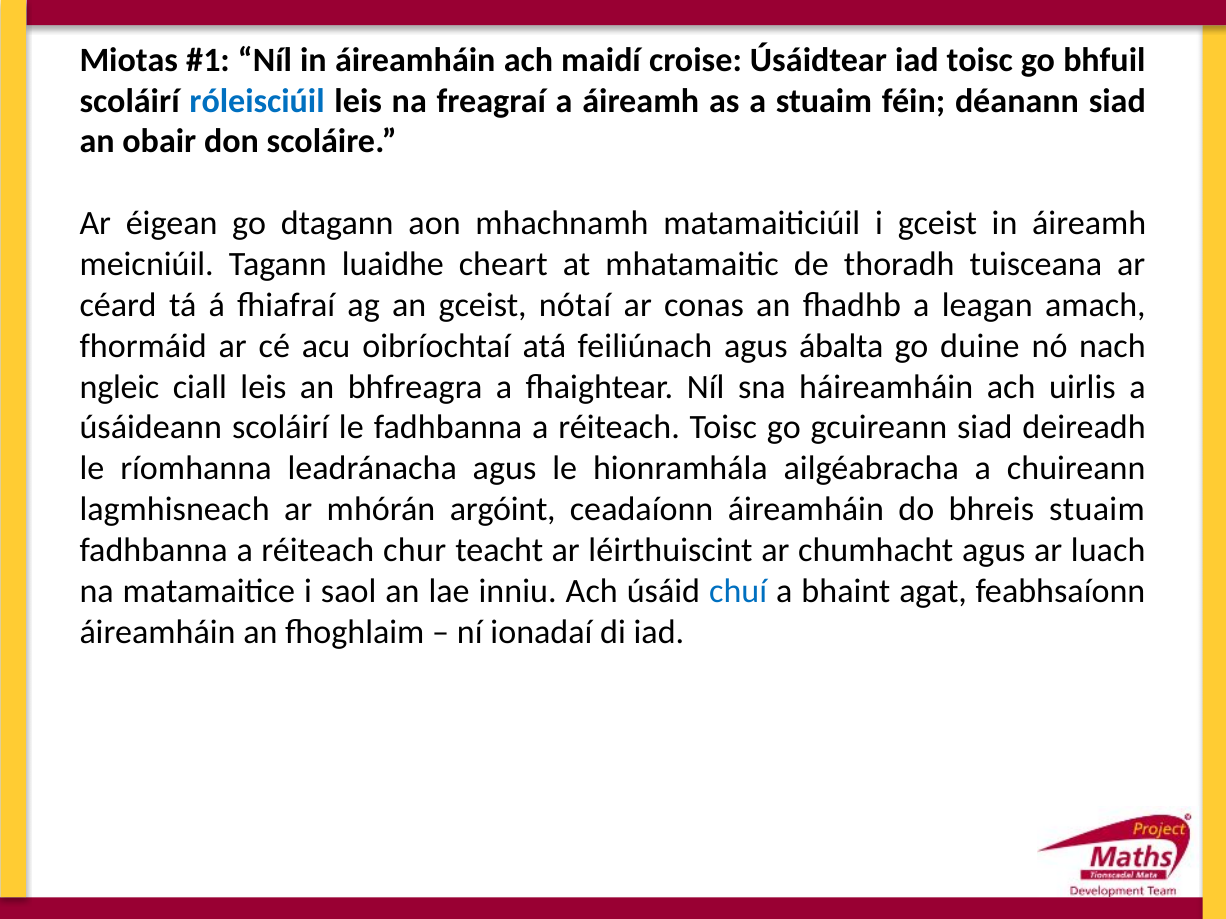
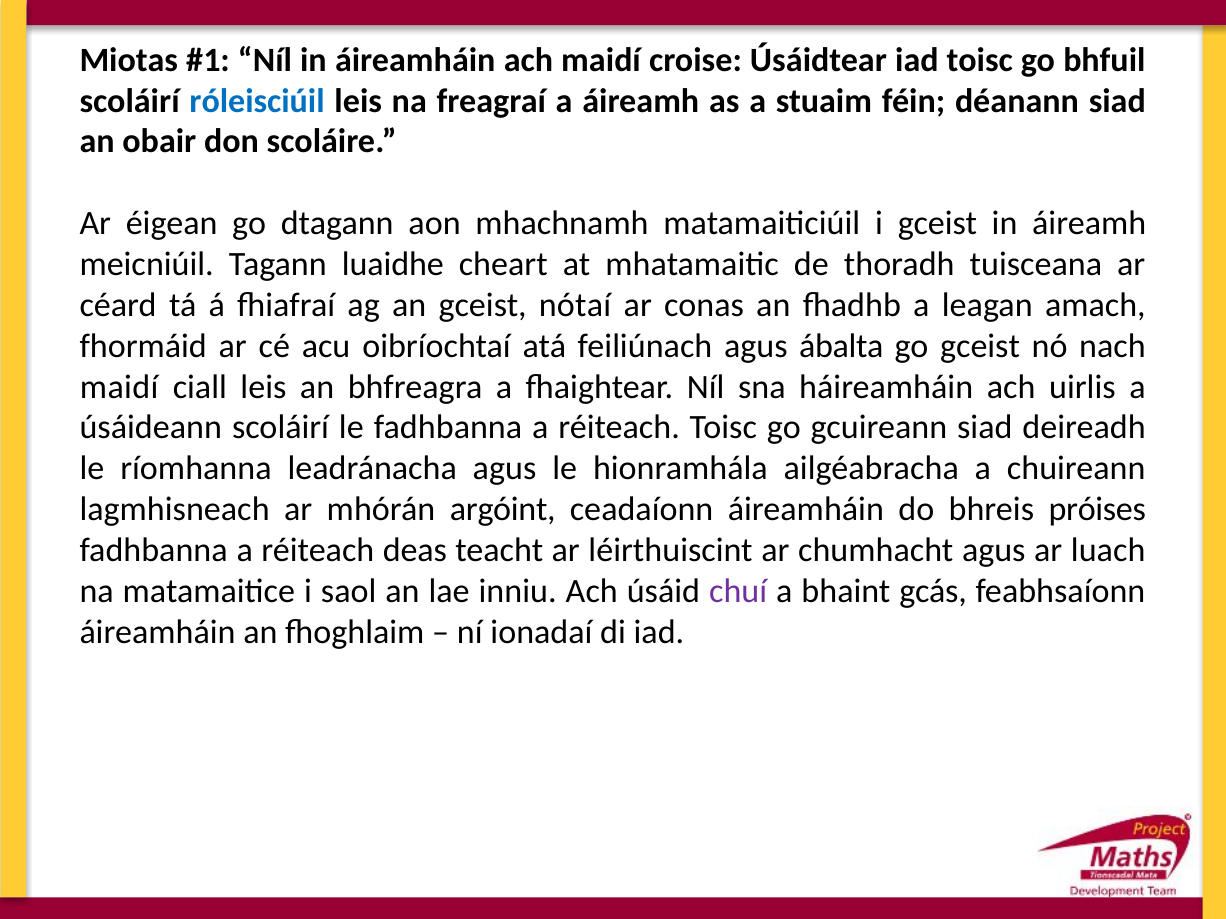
go duine: duine -> gceist (980, 346)
ngleic: ngleic -> maidí (119, 387)
bhreis stuaim: stuaim -> próises (1097, 510)
chur: chur -> deas (415, 551)
chuí colour: blue -> purple (738, 591)
agat: agat -> gcás (933, 591)
